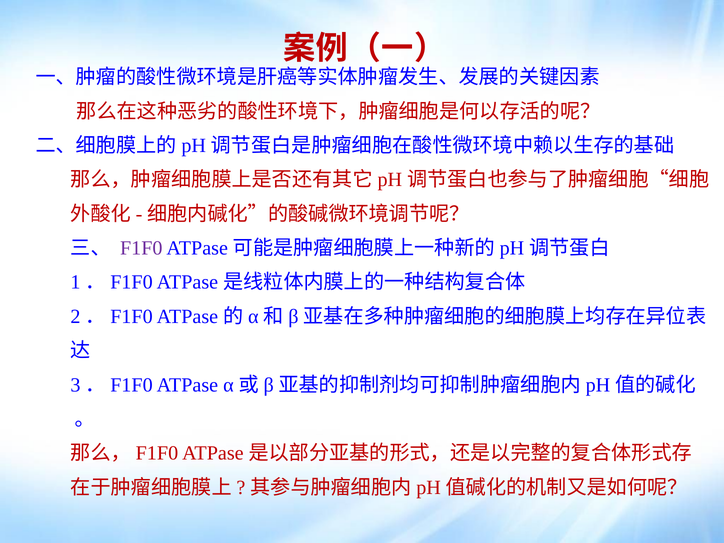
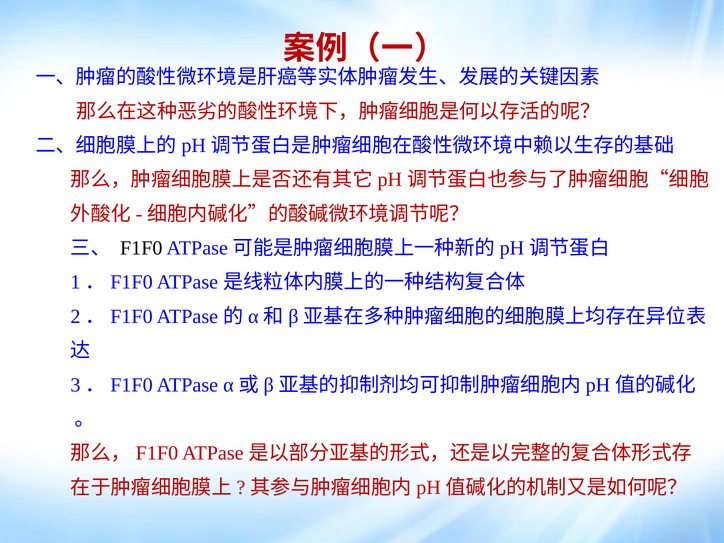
F1F0 colour: purple -> black (141, 248)
